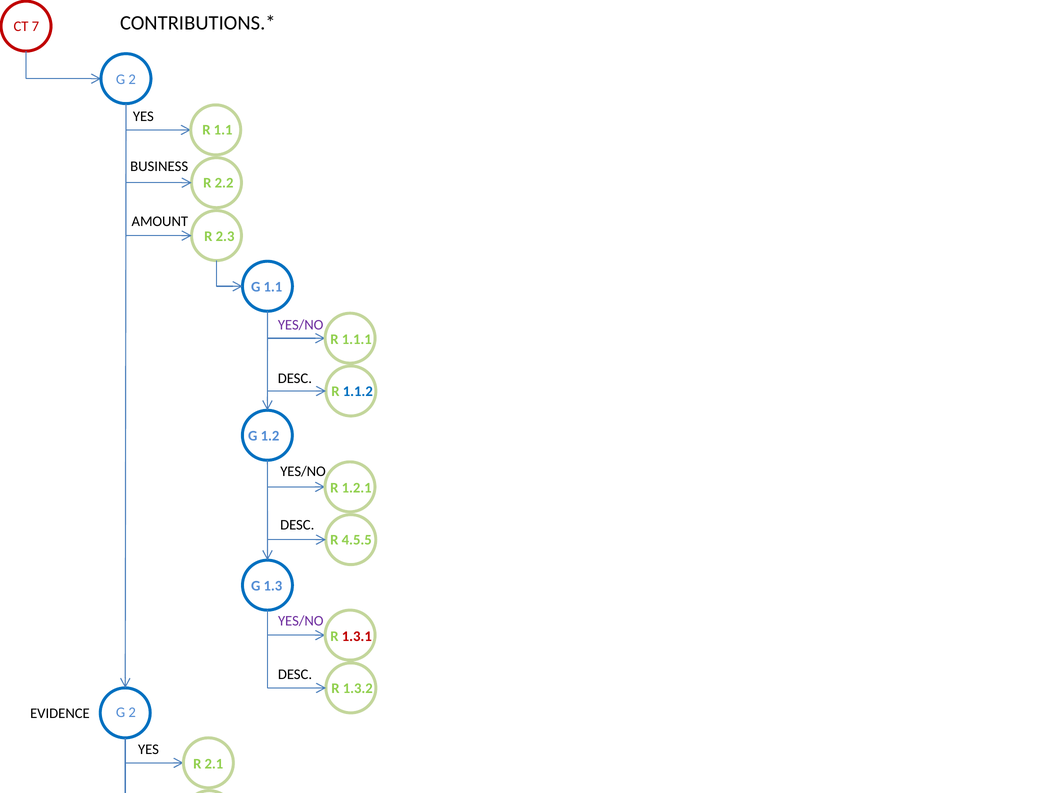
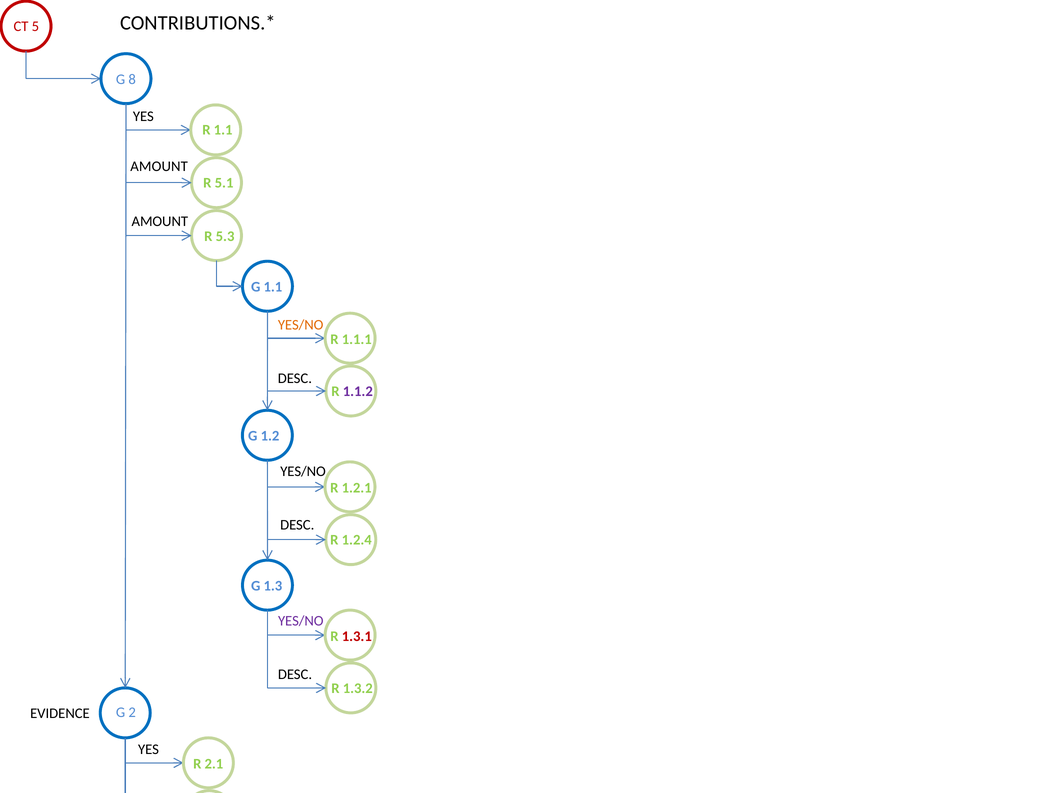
7: 7 -> 5 (35, 26)
2: 2 -> 8 (132, 79)
BUSINESS: BUSINESS -> AMOUNT (159, 166)
2.2: 2.2 -> 5.1 (224, 183)
2.3: 2.3 -> 5.3 (225, 236)
YES/NO colour: purple -> orange (301, 325)
1.1.2 colour: blue -> purple (358, 391)
4.5.5: 4.5.5 -> 1.2.4 (357, 540)
